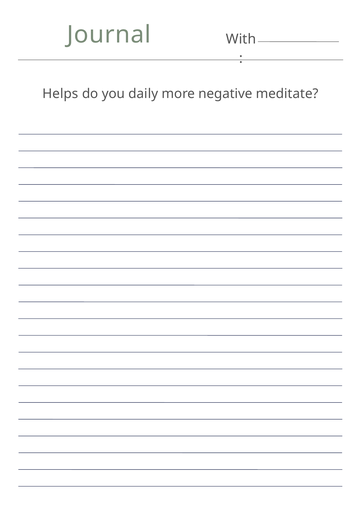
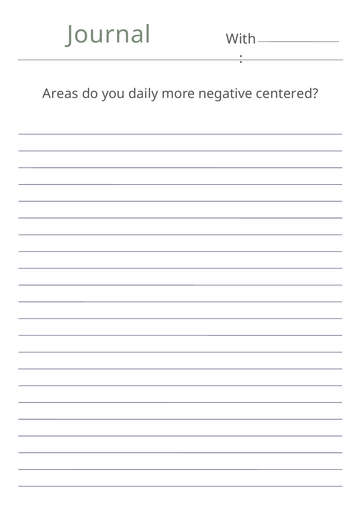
Helps: Helps -> Areas (60, 94)
meditate: meditate -> centered (287, 94)
